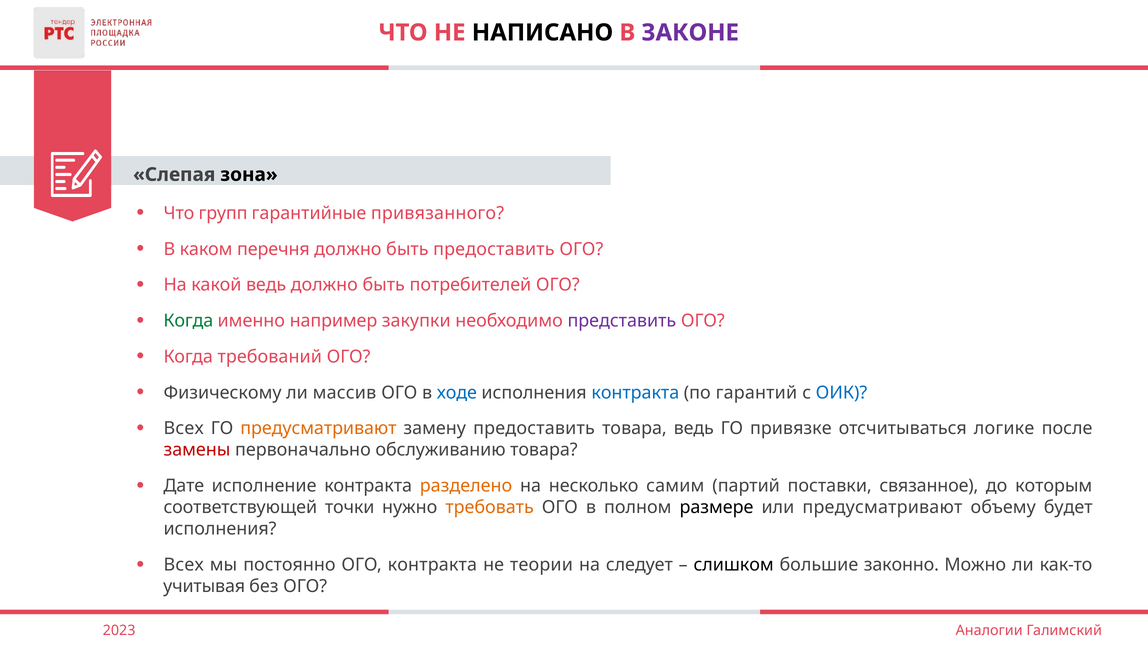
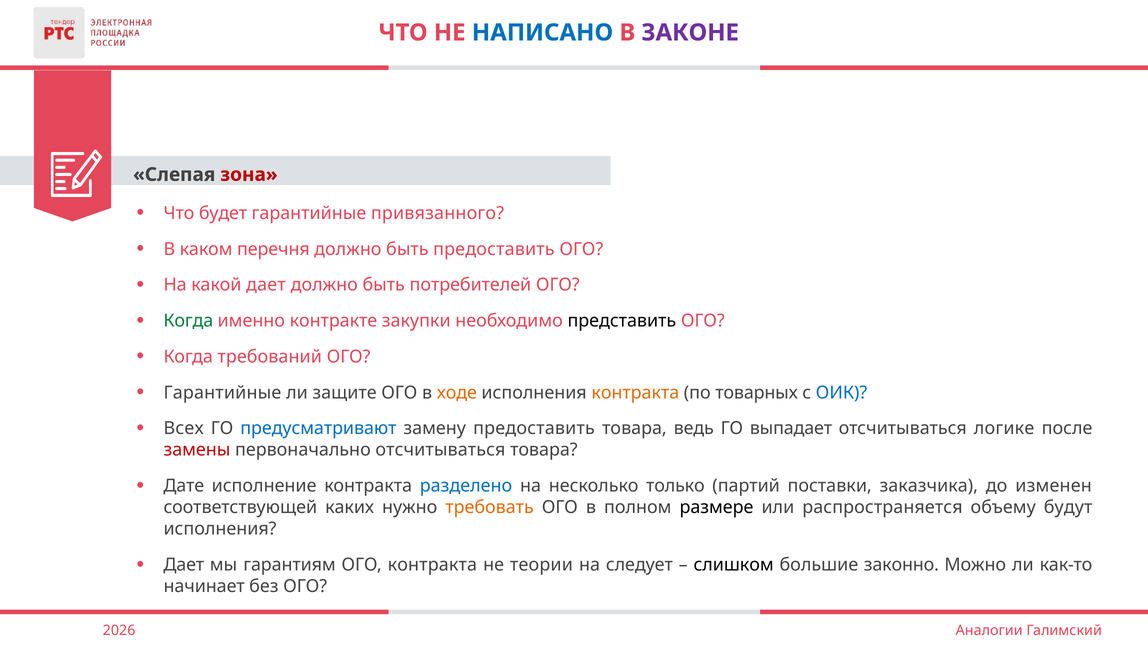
НАПИСАНО colour: black -> blue (542, 33)
зона colour: black -> red (249, 175)
групп: групп -> будет (223, 213)
какой ведь: ведь -> дает (266, 285)
например: например -> контракте (333, 321)
представить colour: purple -> black (622, 321)
Физическому: Физическому -> Гарантийные (222, 392)
массив: массив -> защите (345, 392)
ходе colour: blue -> orange (457, 392)
контракта colour: blue -> orange (635, 392)
гарантий: гарантий -> товарных (757, 392)
предусматривают colour: orange -> blue (318, 428)
привязке: привязке -> выпадает (791, 428)
первоначально обслуживанию: обслуживанию -> отсчитываться (440, 450)
разделено colour: orange -> blue (466, 486)
самим: самим -> только (675, 486)
связанное: связанное -> заказчика (929, 486)
которым: которым -> изменен (1054, 486)
точки: точки -> каких (350, 507)
или предусматривают: предусматривают -> распространяется (882, 507)
будет: будет -> будут (1068, 507)
Всех: Всех -> Дает (184, 565)
постоянно: постоянно -> гарантиям (289, 565)
учитывая: учитывая -> начинает (204, 586)
2023: 2023 -> 2026 (119, 630)
